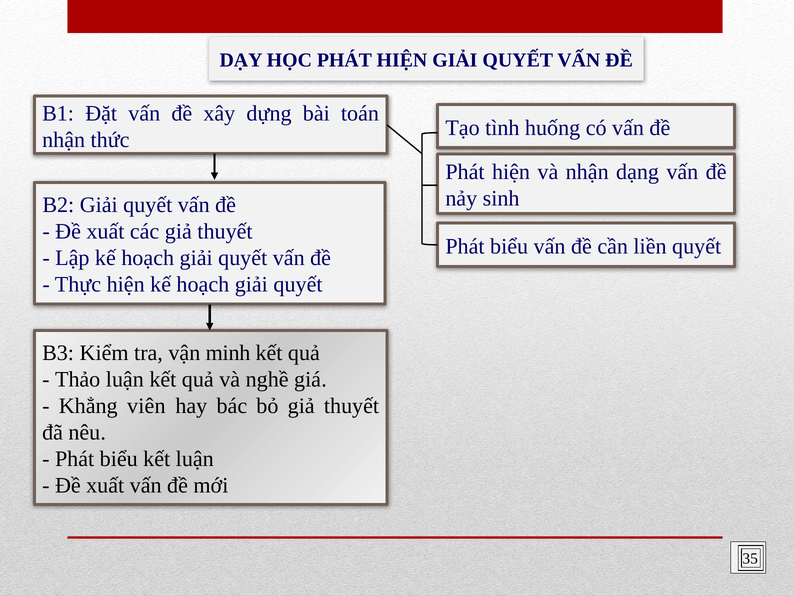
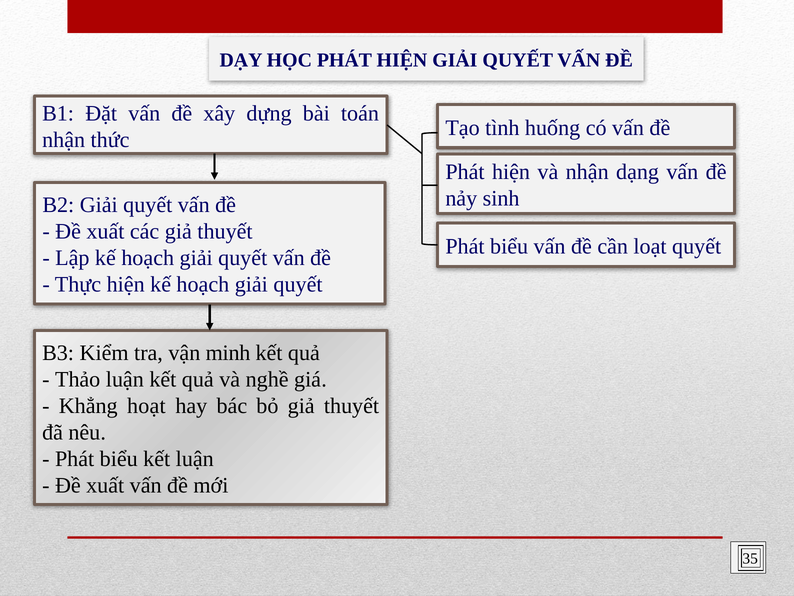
liền: liền -> loạt (650, 246)
viên: viên -> hoạt (146, 405)
